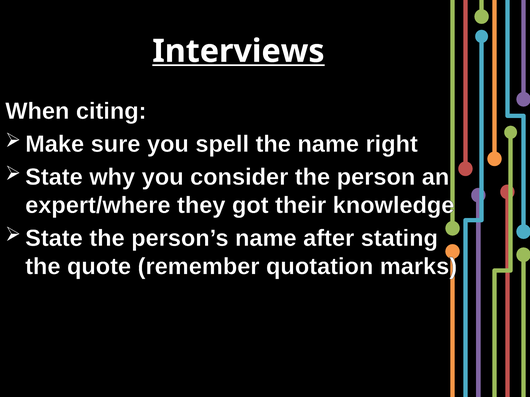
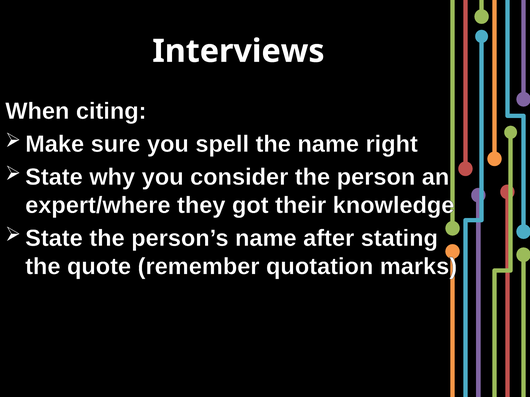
Interviews underline: present -> none (238, 51)
